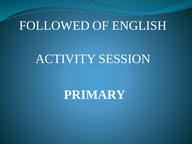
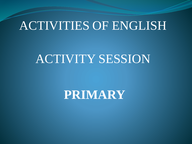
FOLLOWED: FOLLOWED -> ACTIVITIES (54, 26)
